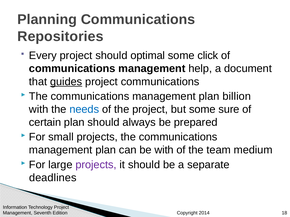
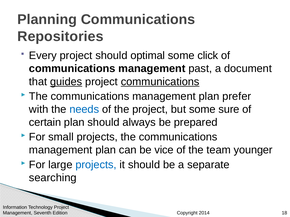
help: help -> past (200, 69)
communications underline: none -> present (160, 82)
billion: billion -> prefer (237, 97)
be with: with -> vice (164, 150)
medium: medium -> younger (253, 150)
projects colour: purple -> blue (96, 165)
deadlines: deadlines -> searching (53, 178)
